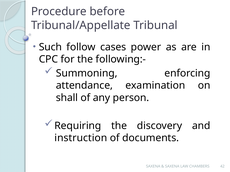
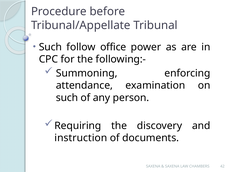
cases: cases -> office (113, 47)
shall: shall -> such (67, 98)
